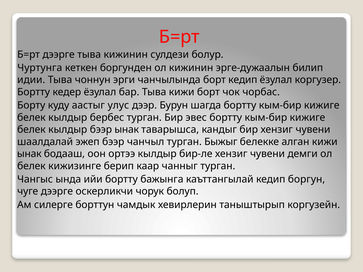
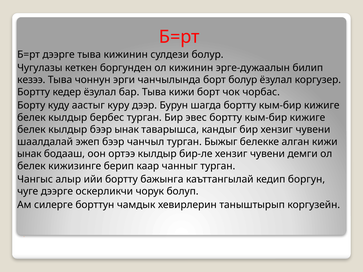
Чуртунга: Чуртунга -> Чугулазы (40, 68)
идии: идии -> кезээ (31, 80)
борт кедип: кедип -> болур (243, 80)
улус: улус -> куру (118, 105)
ында: ында -> алыр (68, 179)
